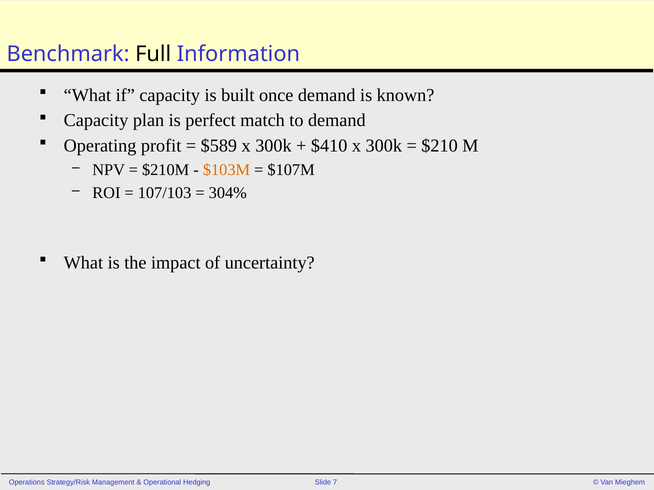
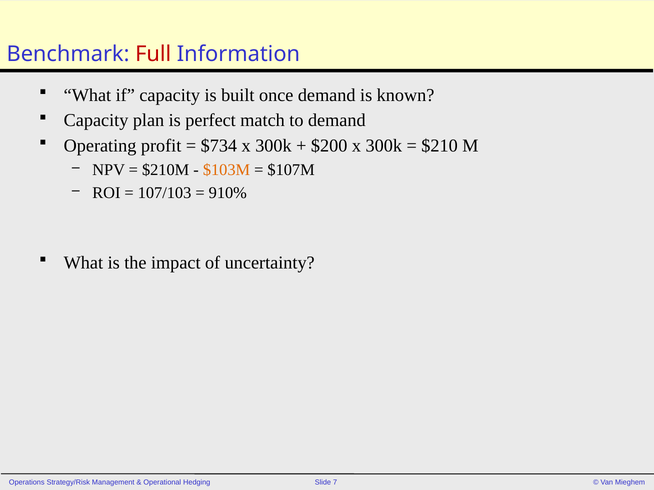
Full colour: black -> red (153, 54)
$589: $589 -> $734 (219, 146)
$410: $410 -> $200 (329, 146)
304%: 304% -> 910% (228, 193)
